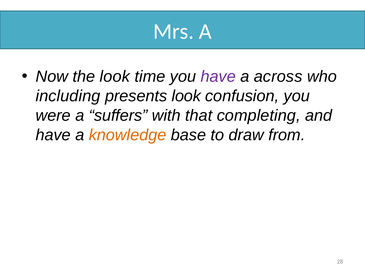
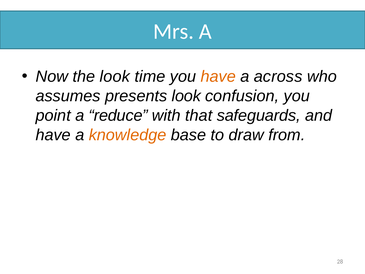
have colour: purple -> orange (218, 77)
including: including -> assumes (68, 96)
were: were -> point (53, 116)
suffers: suffers -> reduce (118, 116)
completing: completing -> safeguards (259, 116)
